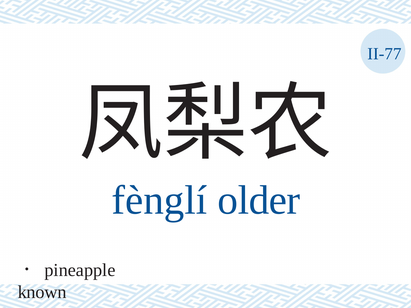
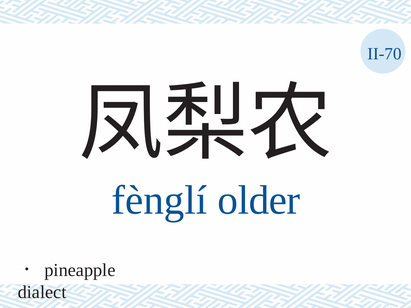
II-77: II-77 -> II-70 (384, 54)
known: known -> dialect (42, 292)
